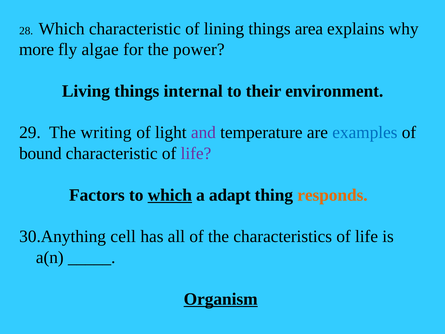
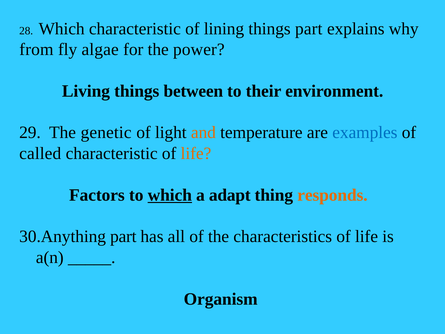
things area: area -> part (309, 29)
more: more -> from (36, 49)
internal: internal -> between (193, 91)
writing: writing -> genetic (106, 133)
and colour: purple -> orange (203, 133)
bound: bound -> called (40, 153)
life colour: purple -> orange (196, 153)
cell: cell -> part (123, 236)
Organism underline: present -> none (221, 299)
